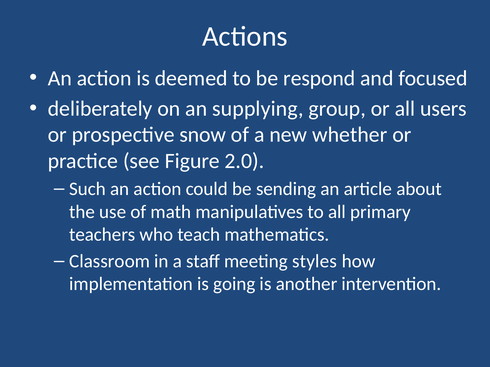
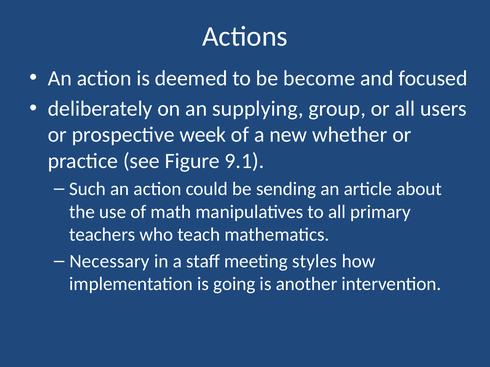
respond: respond -> become (319, 78)
snow: snow -> week (203, 135)
2.0: 2.0 -> 9.1 (244, 161)
Classroom: Classroom -> Necessary (110, 262)
